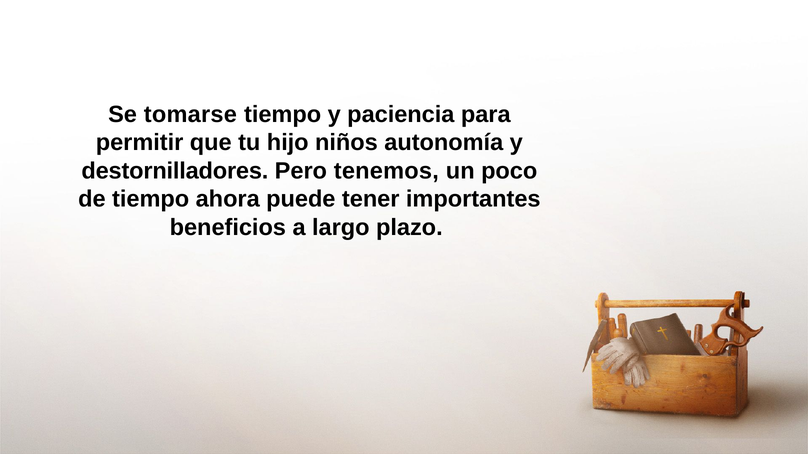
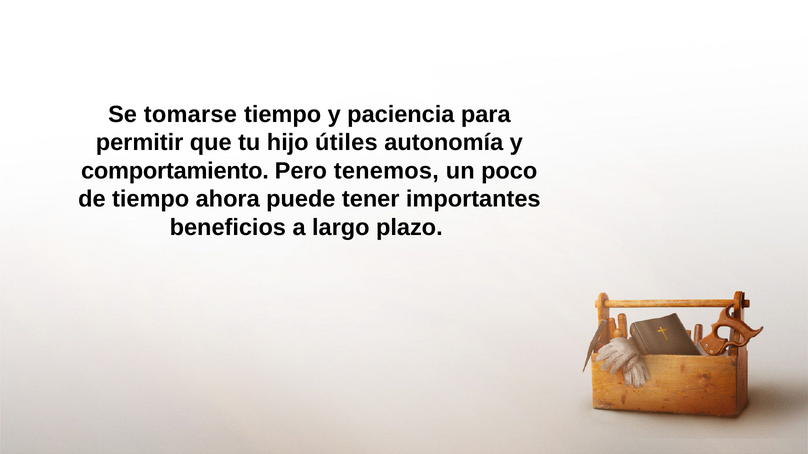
niños: niños -> útiles (346, 143)
destornilladores: destornilladores -> comportamiento (175, 171)
